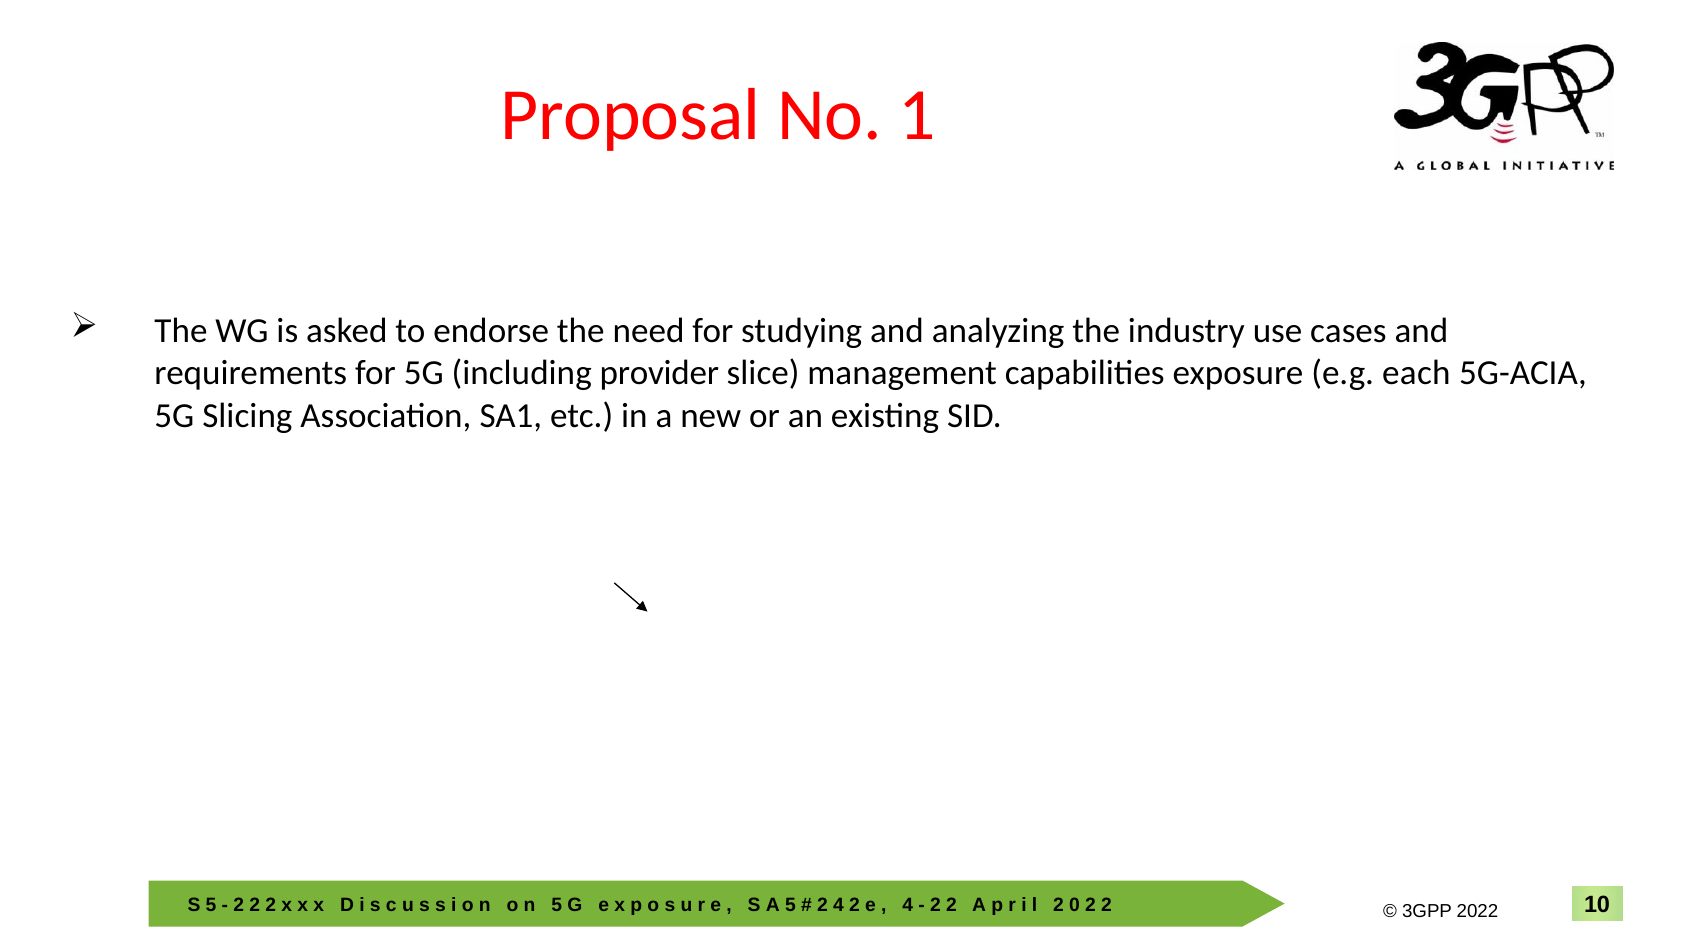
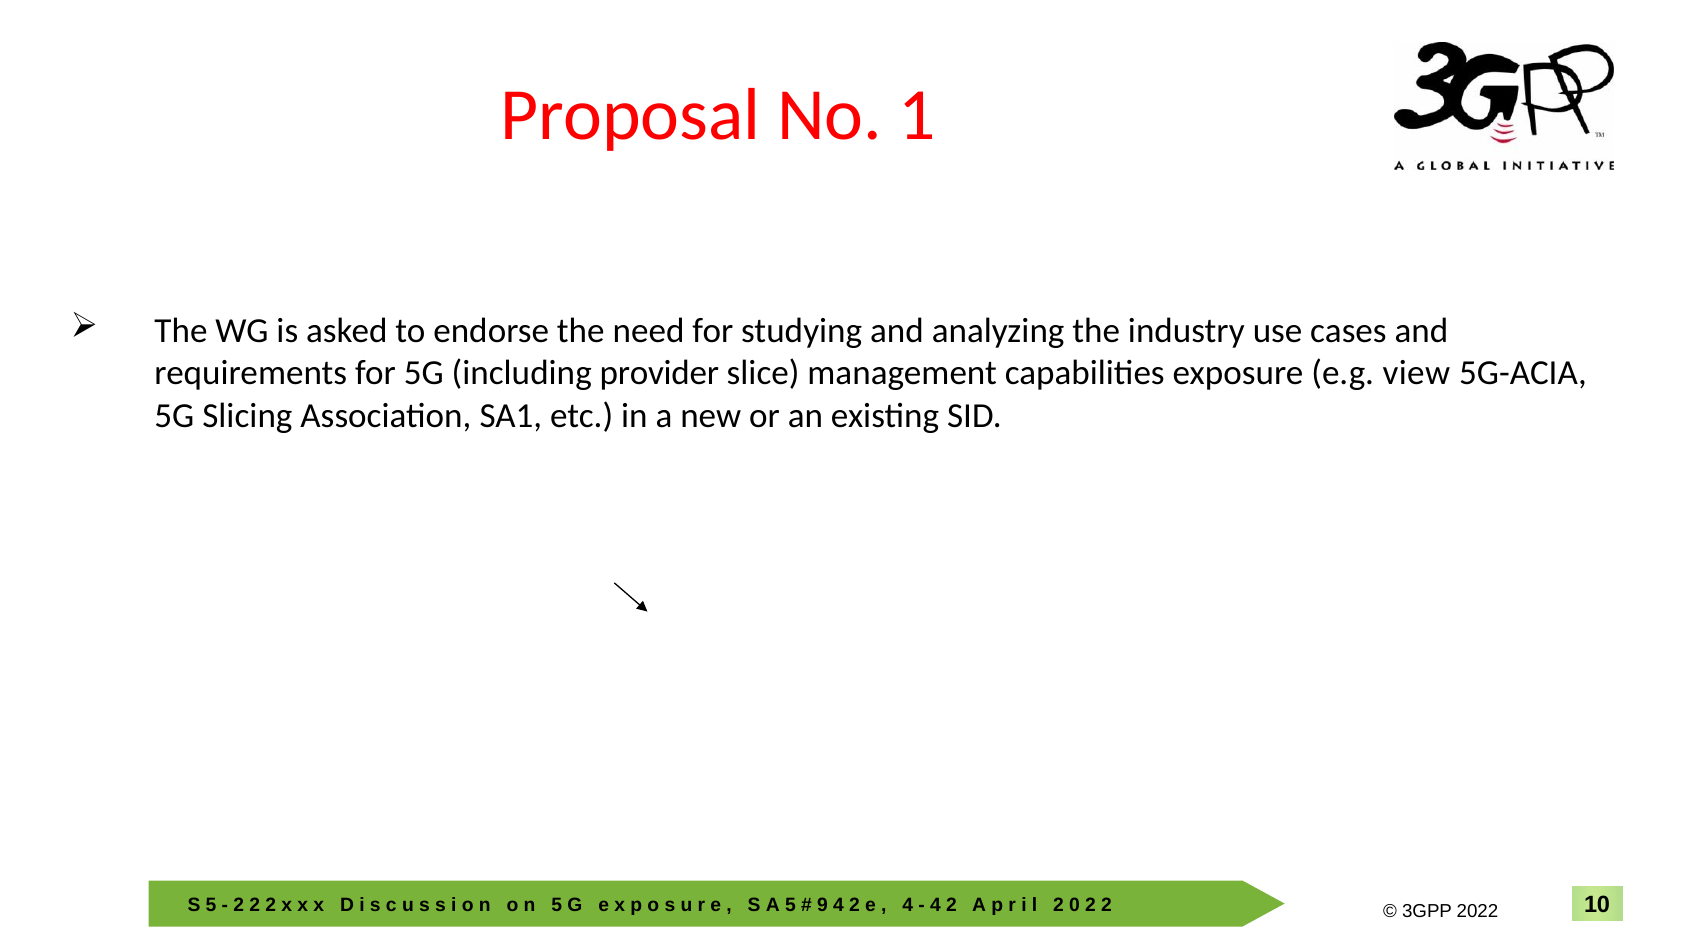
each: each -> view (1416, 373)
2: 2 -> 9 (822, 906)
2: 2 -> 4 (936, 906)
